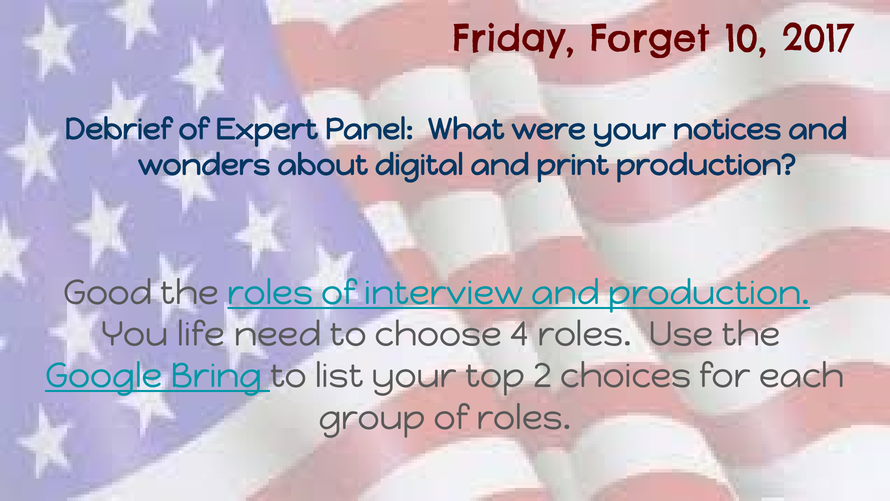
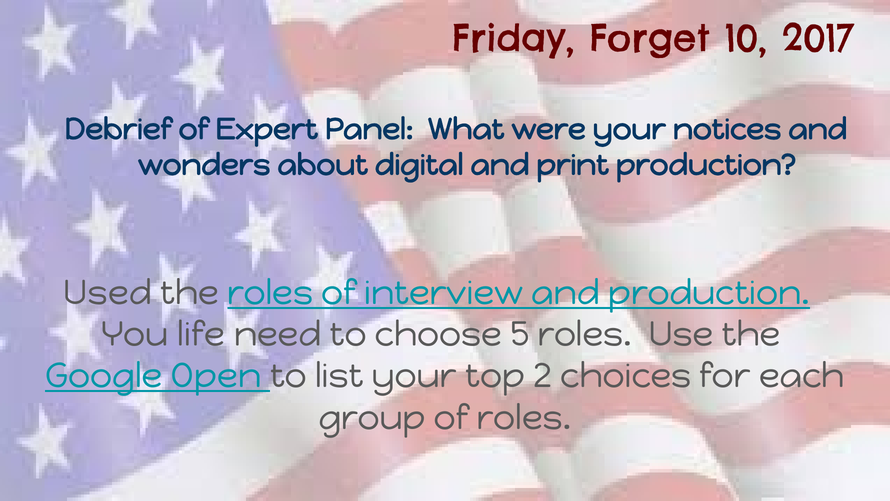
Good: Good -> Used (108, 293)
4: 4 -> 5 (520, 334)
Bring: Bring -> Open (216, 376)
